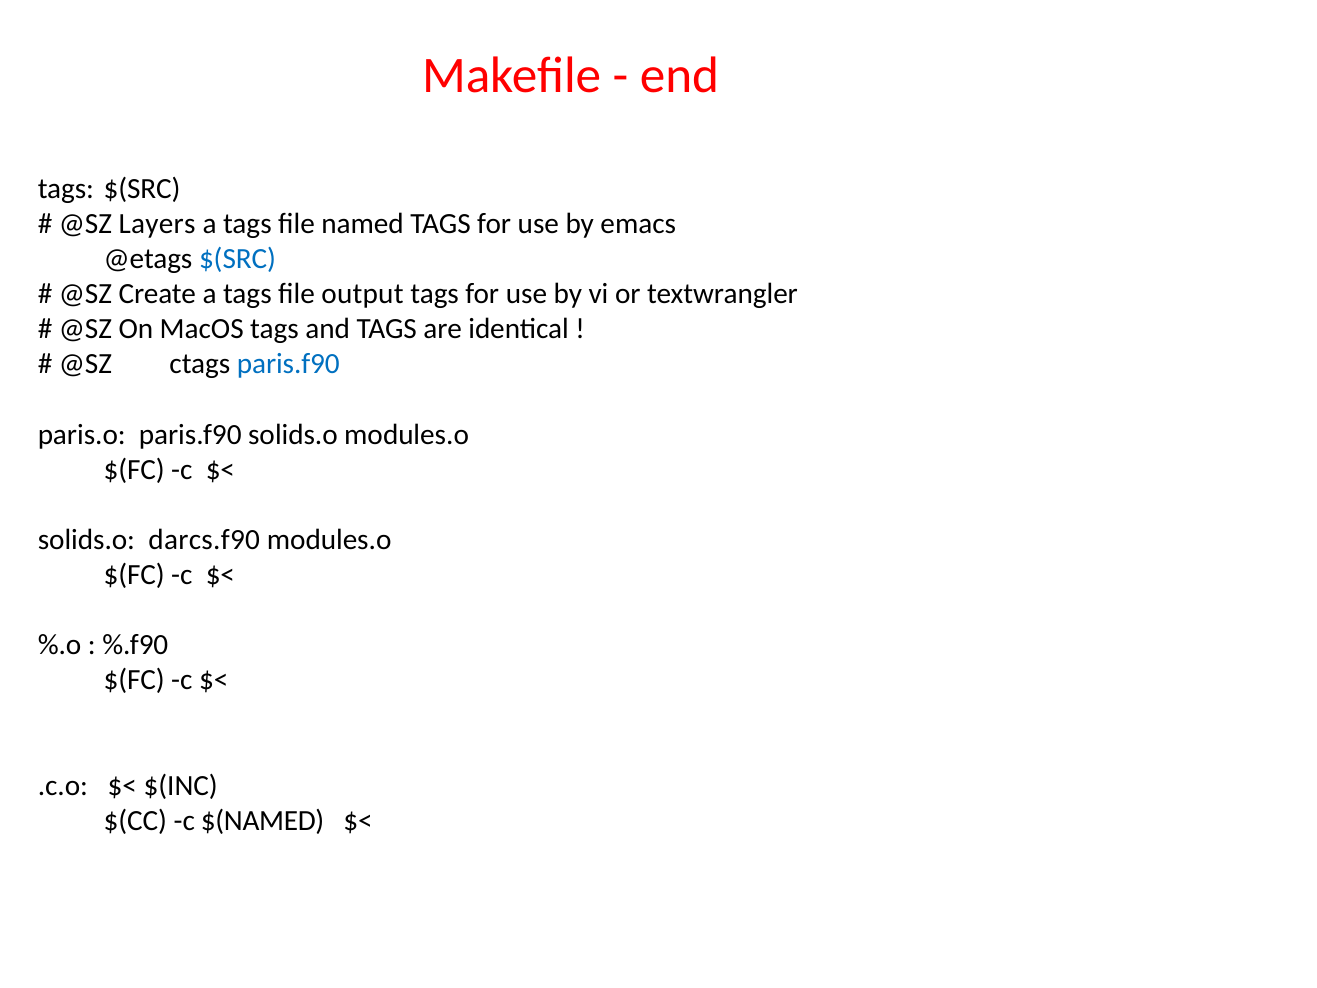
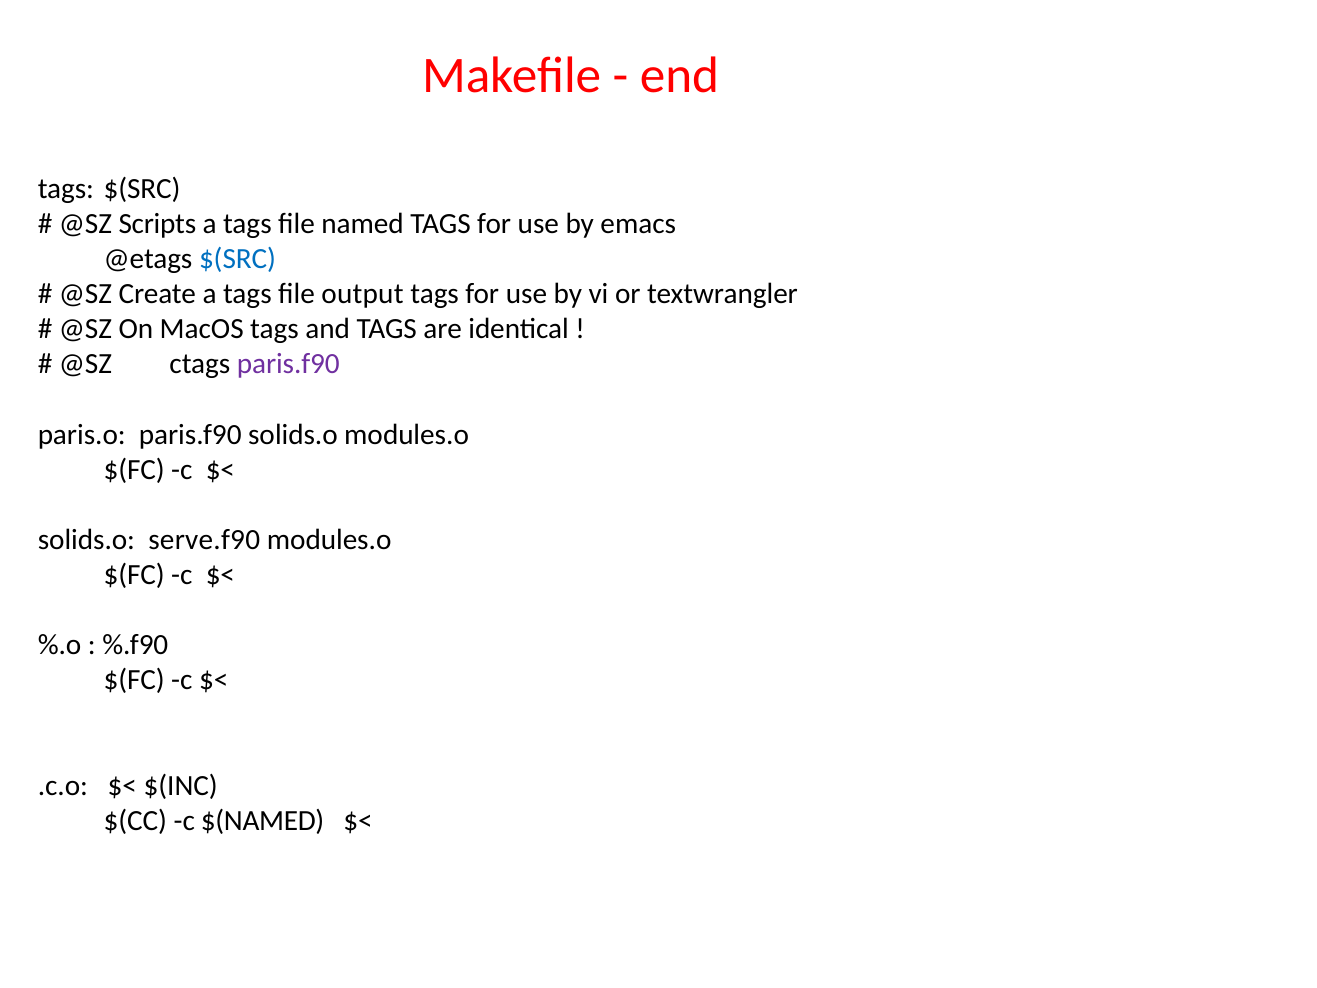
Layers: Layers -> Scripts (157, 224)
paris.f90 colour: blue -> purple (288, 364)
darcs.f90: darcs.f90 -> serve.f90 (204, 540)
